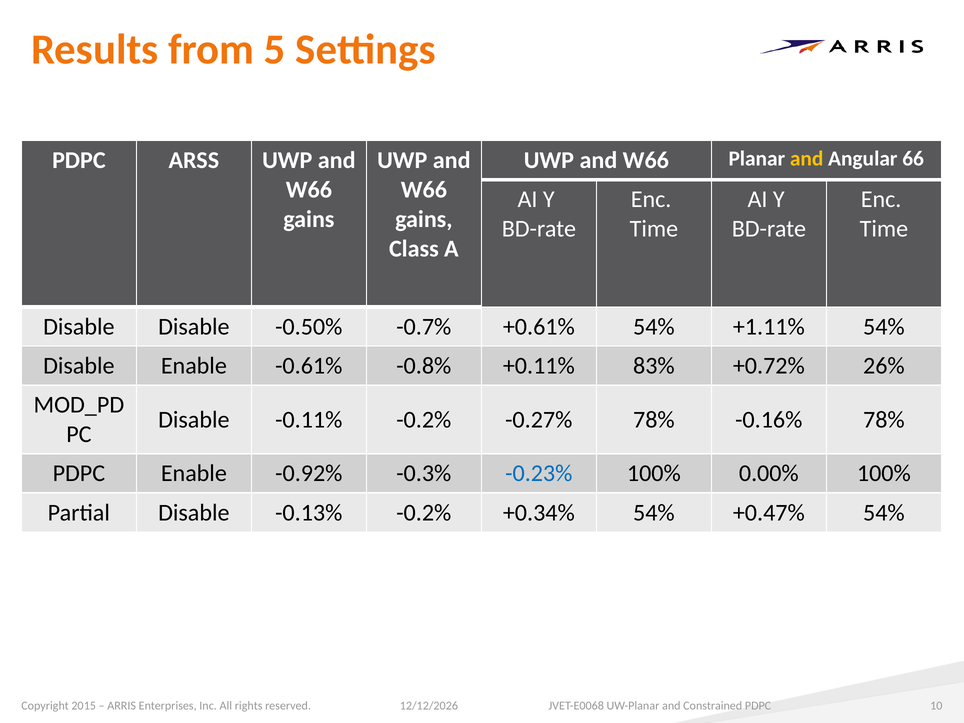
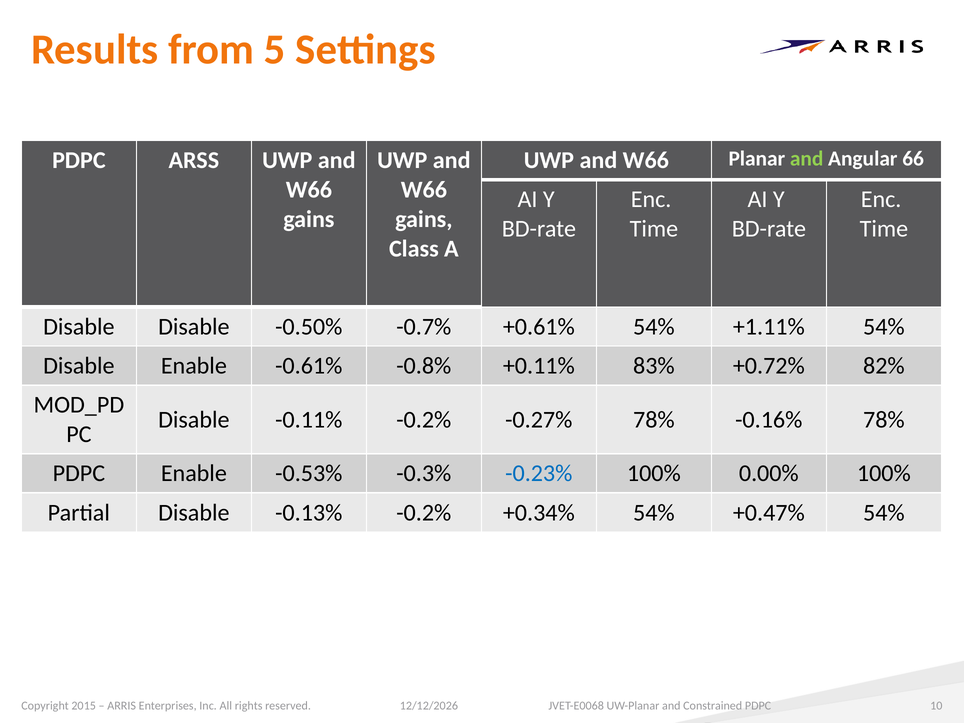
and colour: yellow -> light green (807, 159)
26%: 26% -> 82% (884, 366)
-0.92%: -0.92% -> -0.53% (309, 474)
